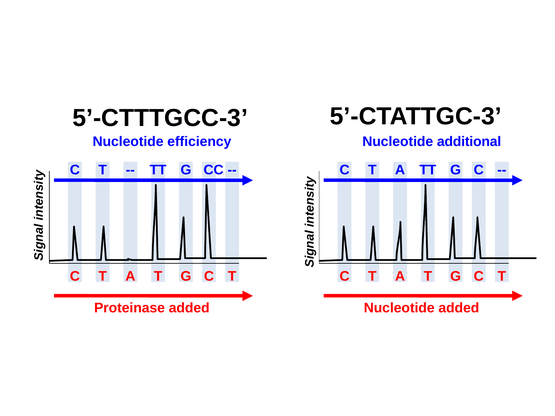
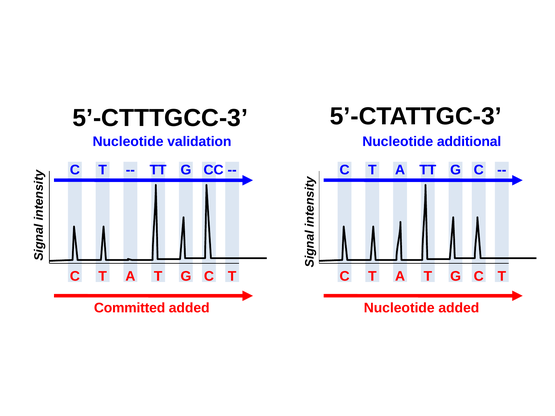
efficiency: efficiency -> validation (199, 142)
Proteinase: Proteinase -> Committed (130, 308)
